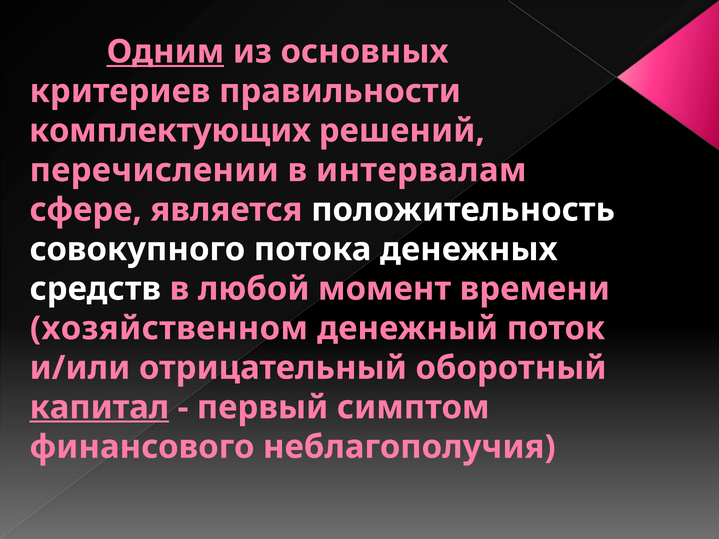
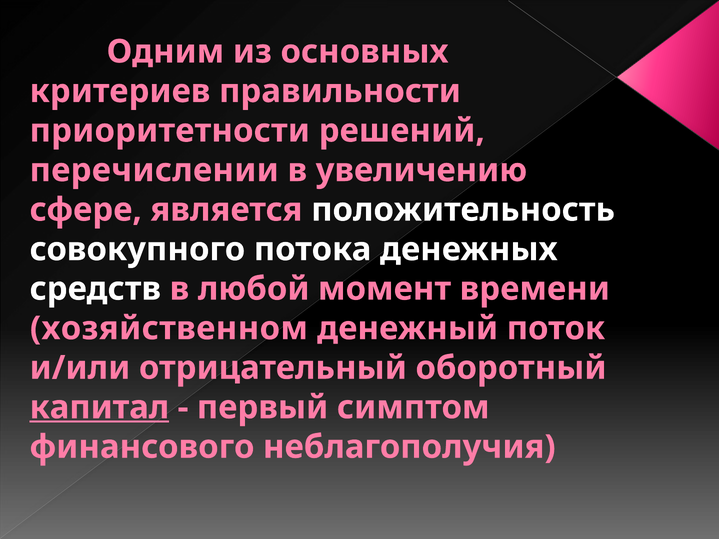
Одним underline: present -> none (165, 52)
комплектующих: комплектующих -> приоритетности (170, 131)
интервалам: интервалам -> увеличению (421, 170)
